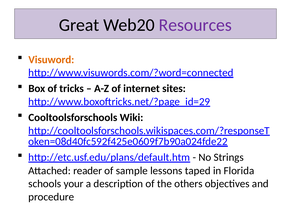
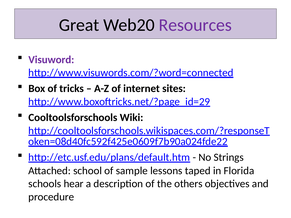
Visuword colour: orange -> purple (51, 60)
reader: reader -> school (88, 171)
your: your -> hear (74, 184)
